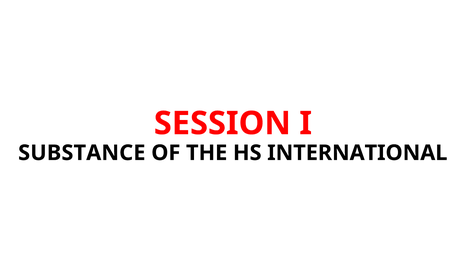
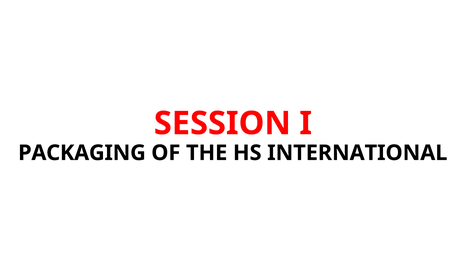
SUBSTANCE: SUBSTANCE -> PACKAGING (82, 153)
